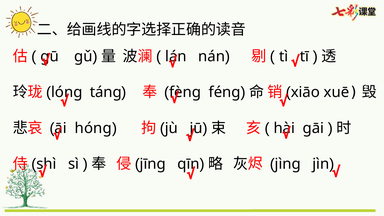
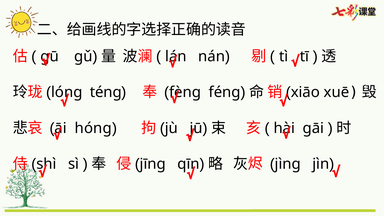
táng: táng -> téng (106, 92)
